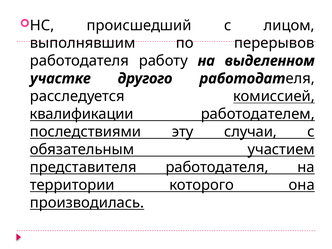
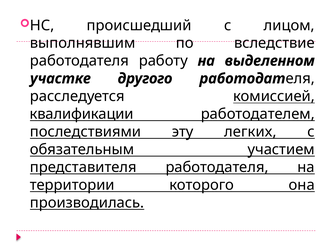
перерывов: перерывов -> вследствие (274, 43)
случаи: случаи -> легких (250, 132)
